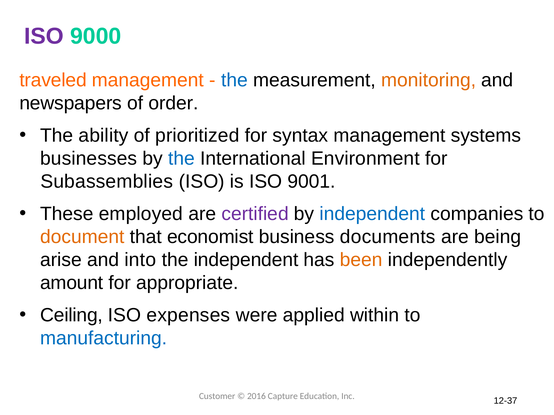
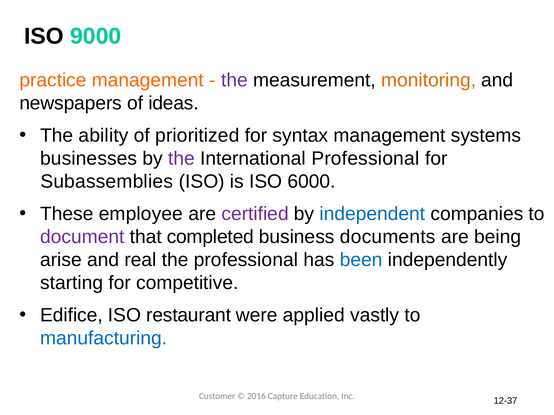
ISO colour: purple -> black (44, 36)
traveled: traveled -> practice (53, 80)
the colour: blue -> purple (234, 80)
order: order -> ideas (174, 103)
the colour: blue -> purple (182, 159)
International Environment: Environment -> Professional (365, 159)
9001: 9001 -> 6000 (312, 182)
employed: employed -> employee (141, 214)
document colour: orange -> purple (82, 237)
economist: economist -> completed (210, 237)
into: into -> real (140, 260)
the independent: independent -> professional (246, 260)
been colour: orange -> blue (361, 260)
amount: amount -> starting (72, 283)
appropriate: appropriate -> competitive (187, 283)
Ceiling: Ceiling -> Edifice (71, 316)
expenses: expenses -> restaurant (189, 316)
within: within -> vastly (375, 316)
